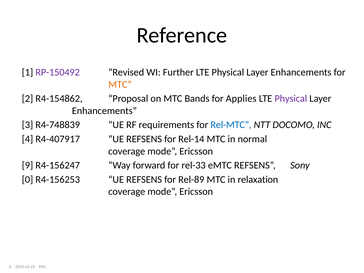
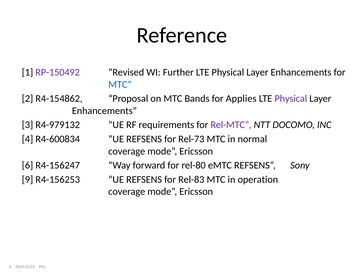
MTC colour: orange -> blue (120, 84)
R4-748839: R4-748839 -> R4-979132 (58, 125)
Rel-MTC colour: blue -> purple (231, 125)
R4-407917: R4-407917 -> R4-600834 (58, 139)
Rel-14: Rel-14 -> Rel-73 (191, 139)
9: 9 -> 6 (27, 165)
rel-33: rel-33 -> rel-80 (194, 165)
0: 0 -> 9 (27, 180)
Rel-89: Rel-89 -> Rel-83 (191, 180)
relaxation: relaxation -> operation (258, 180)
